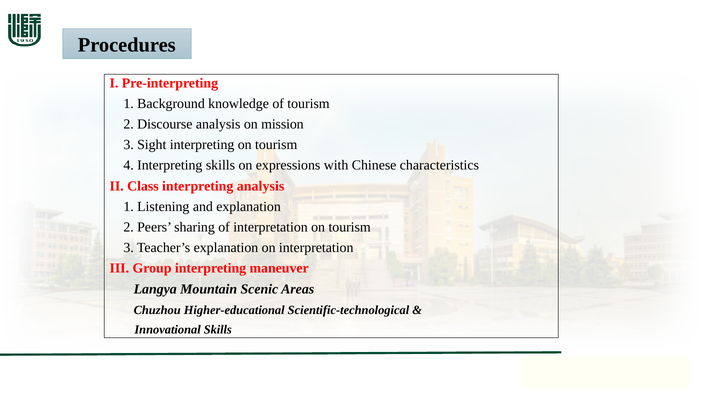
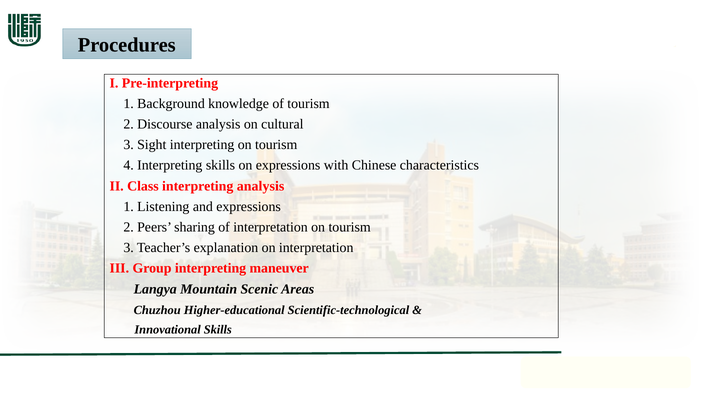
mission: mission -> cultural (282, 124)
and explanation: explanation -> expressions (249, 207)
